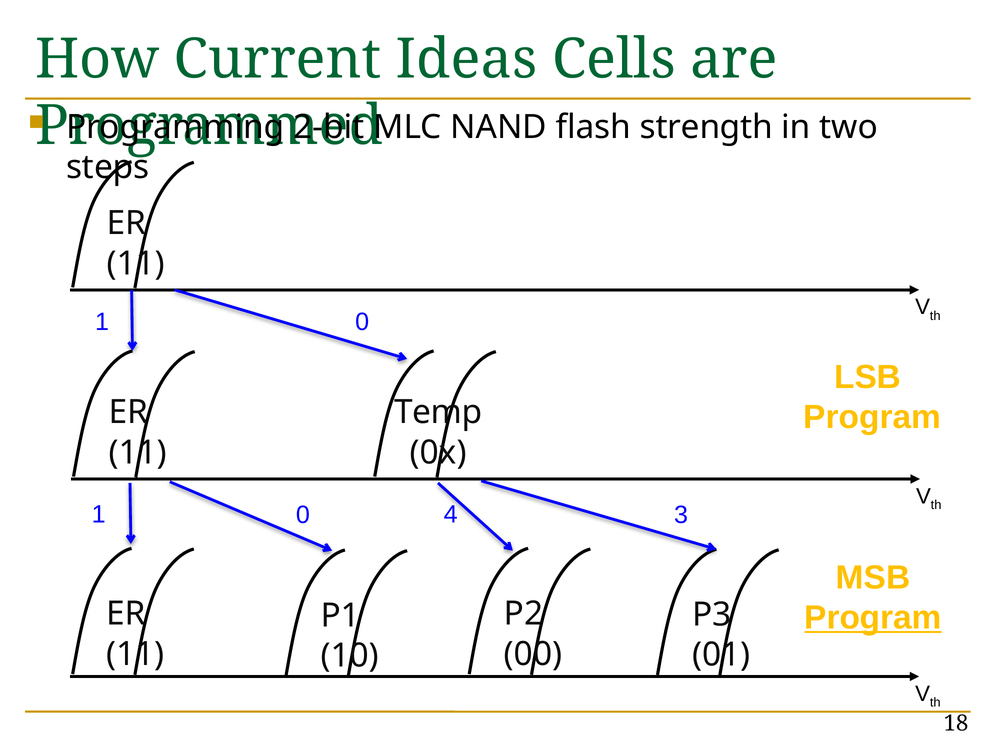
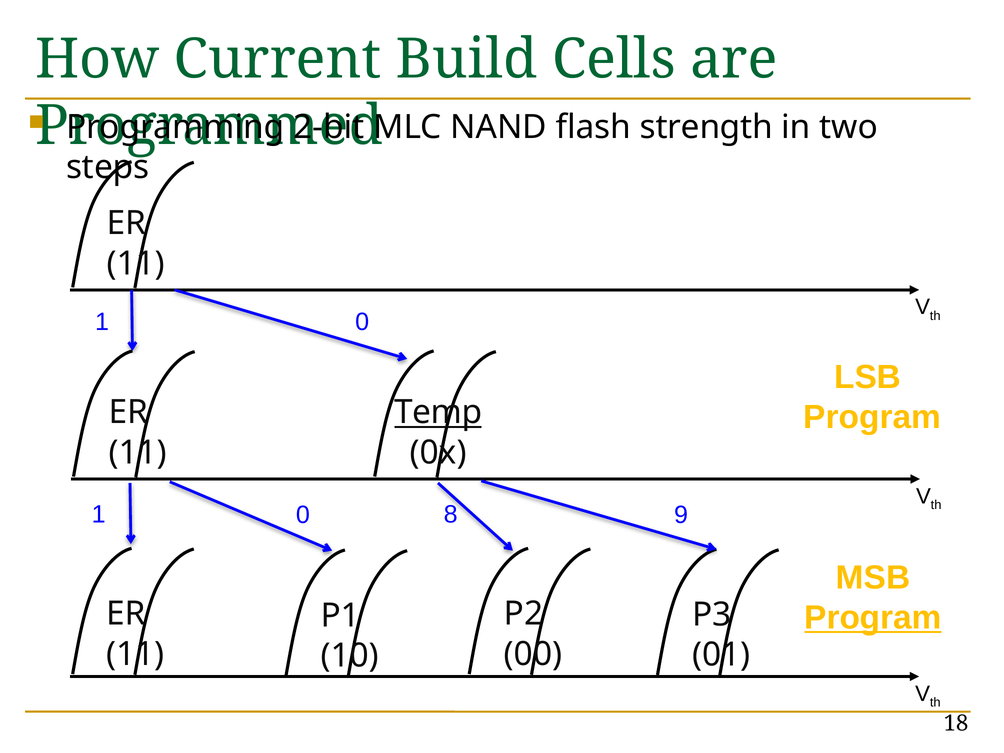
Ideas: Ideas -> Build (467, 59)
Temp underline: none -> present (438, 412)
4: 4 -> 8 (451, 515)
3: 3 -> 9 (681, 515)
